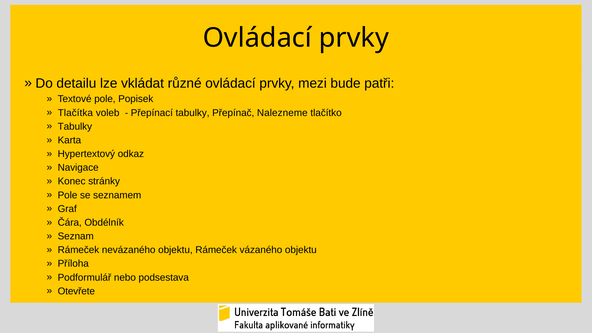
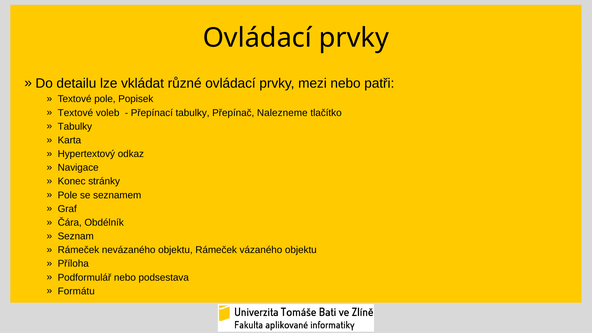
mezi bude: bude -> nebo (346, 83)
Tlačítka: Tlačítka -> Textové (75, 113)
Otevřete: Otevřete -> Formátu (76, 291)
